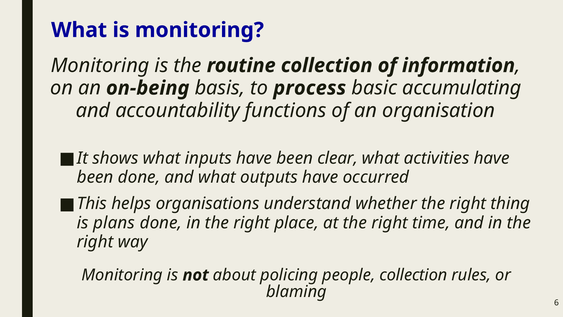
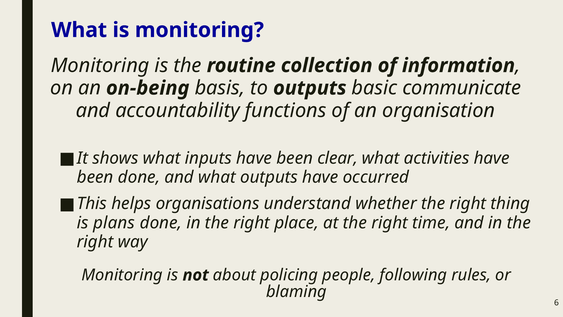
to process: process -> outputs (310, 88)
accumulating: accumulating -> communicate (462, 88)
people collection: collection -> following (413, 275)
